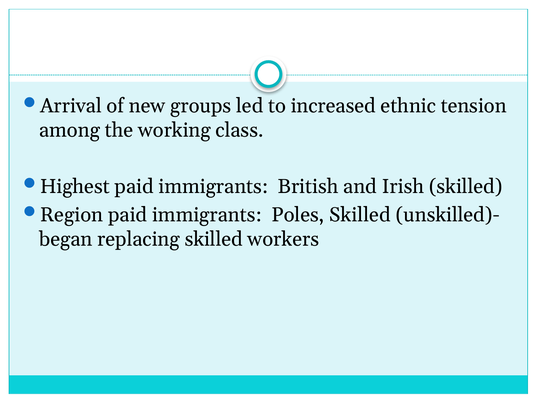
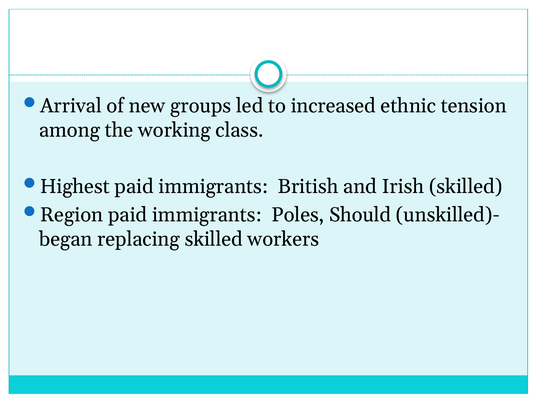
Poles Skilled: Skilled -> Should (360, 215)
